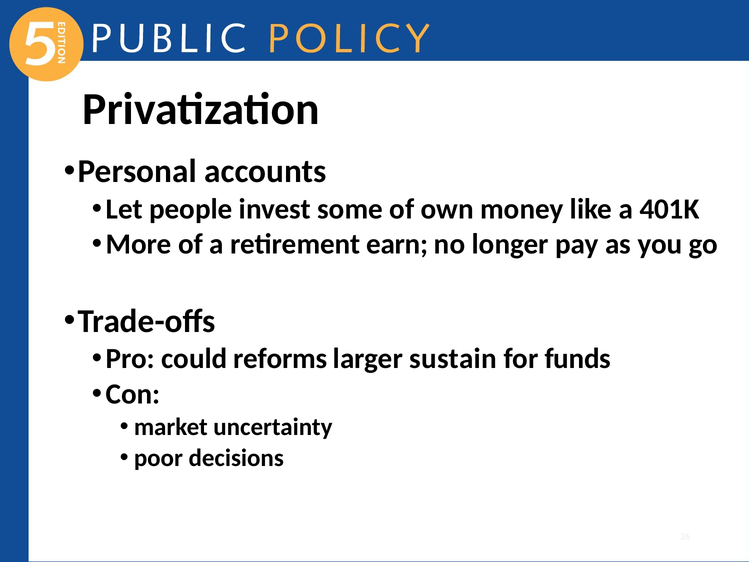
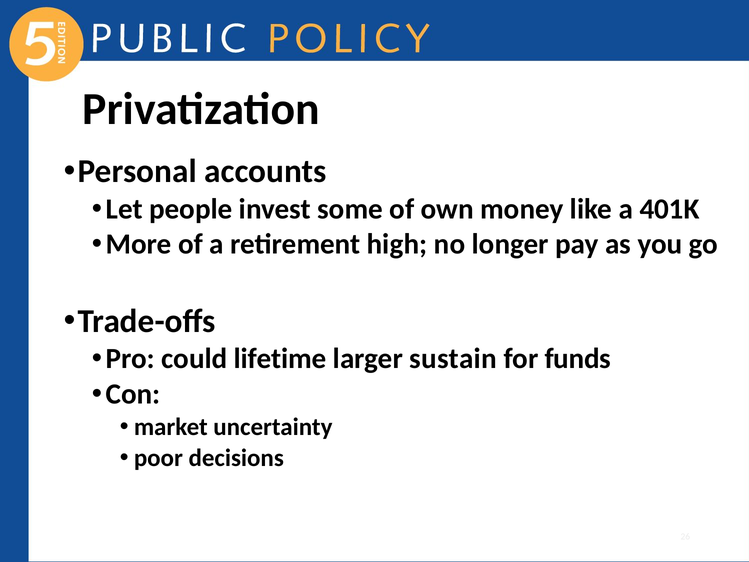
earn: earn -> high (397, 244)
reforms: reforms -> lifetime (280, 359)
